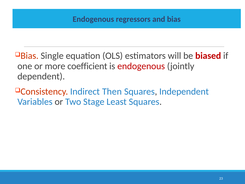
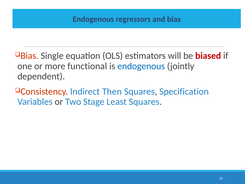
coefficient: coefficient -> functional (87, 66)
endogenous colour: red -> blue (141, 66)
Independent: Independent -> Specification (184, 91)
